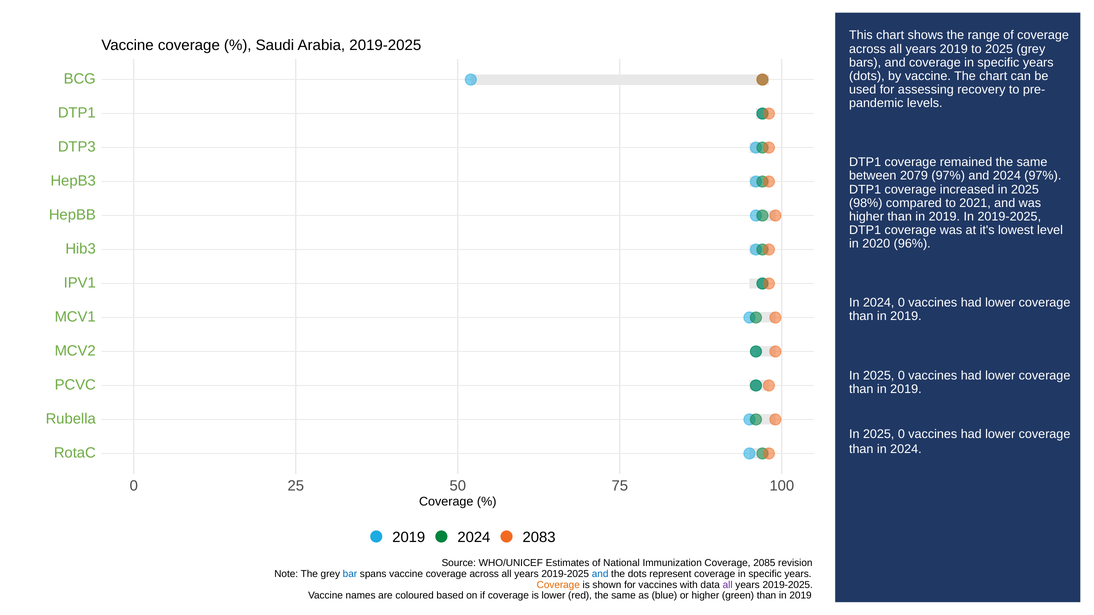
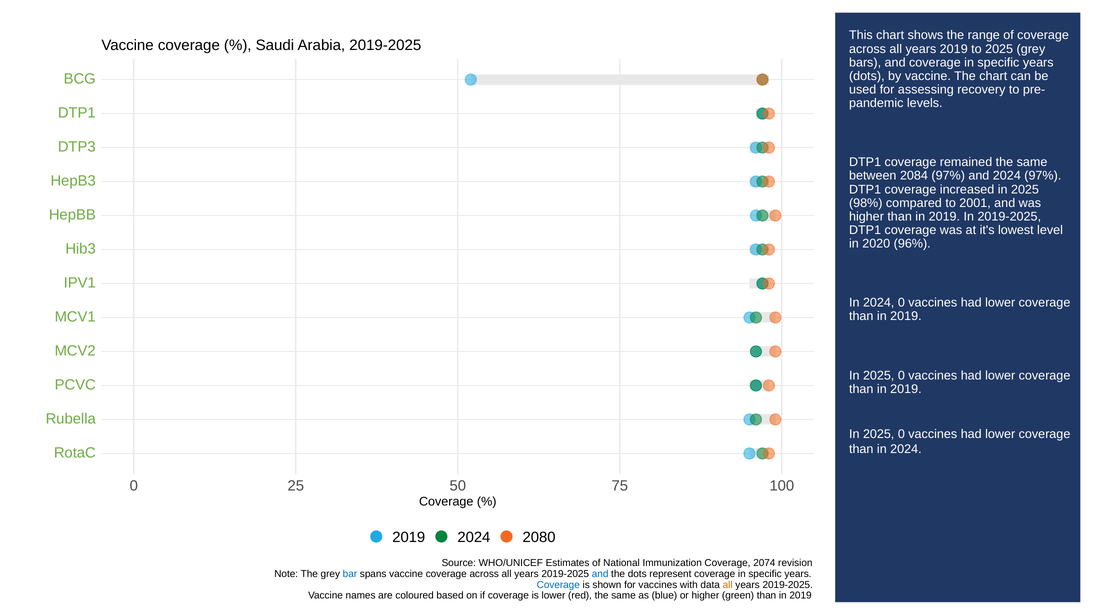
2079: 2079 -> 2084 (914, 176)
2021: 2021 -> 2001 (975, 203)
2083: 2083 -> 2080 (539, 538)
2085: 2085 -> 2074 (764, 563)
Coverage colour: orange -> blue (558, 585)
all colour: purple -> orange (728, 585)
